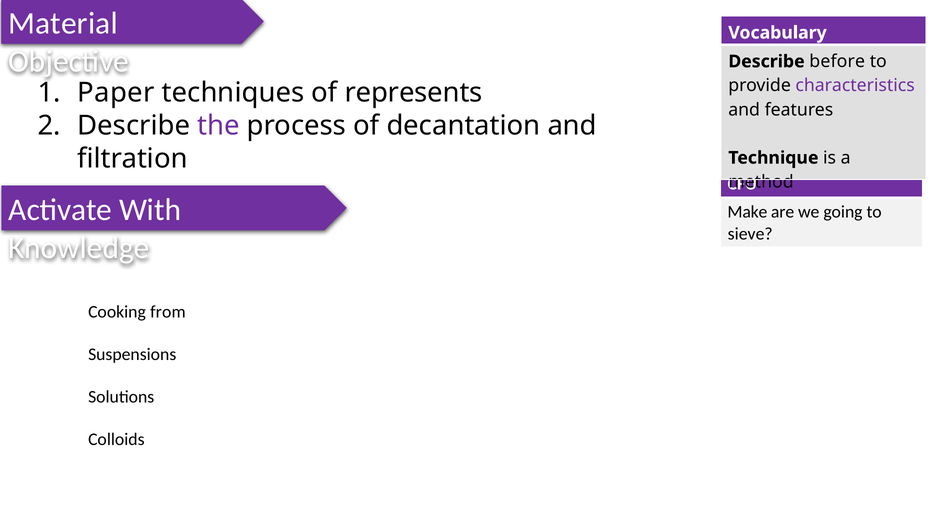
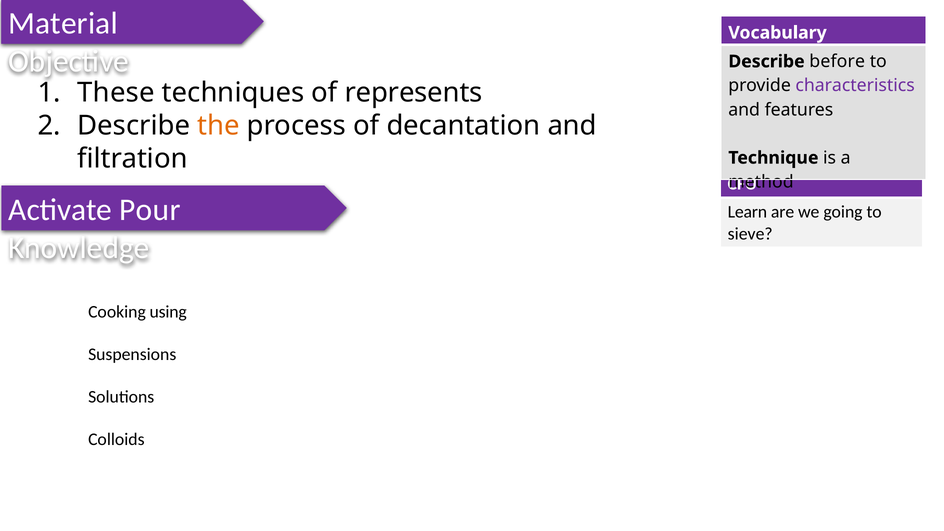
Paper: Paper -> These (116, 93)
the colour: purple -> orange (218, 126)
With: With -> Pour (150, 210)
Make: Make -> Learn (747, 212)
from: from -> using (168, 312)
